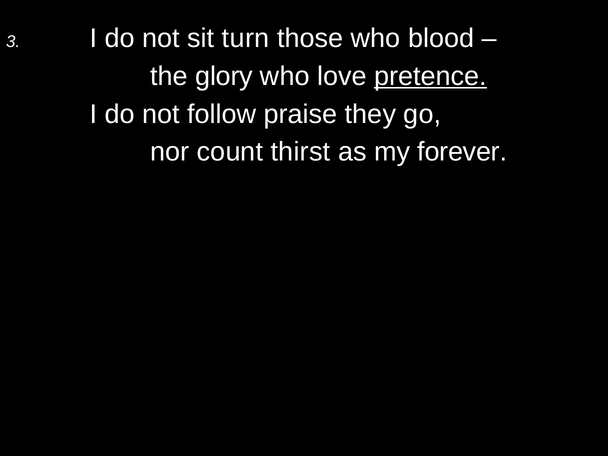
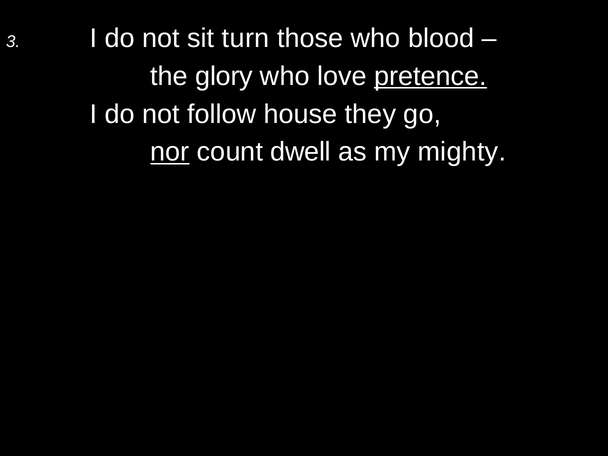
praise: praise -> house (301, 114)
nor underline: none -> present (170, 152)
thirst: thirst -> dwell (301, 152)
forever: forever -> mighty (462, 152)
